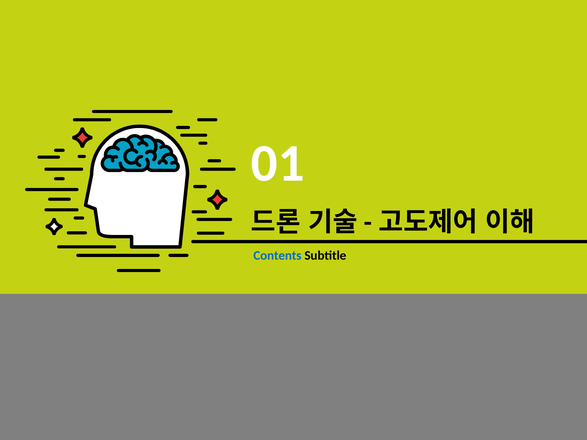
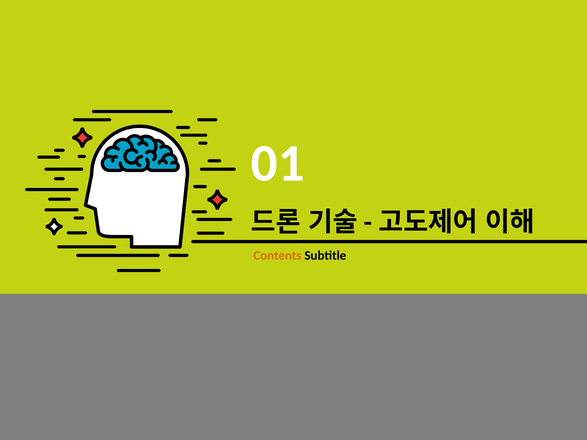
Contents colour: blue -> orange (277, 256)
